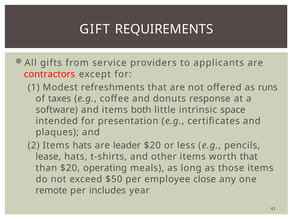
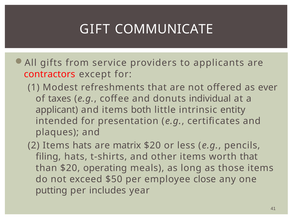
REQUIREMENTS: REQUIREMENTS -> COMMUNICATE (164, 29)
runs: runs -> ever (268, 87)
response: response -> individual (210, 98)
software: software -> applicant (57, 110)
space: space -> entity (233, 110)
leader: leader -> matrix (127, 145)
lease: lease -> filing (48, 157)
remote: remote -> putting (51, 190)
